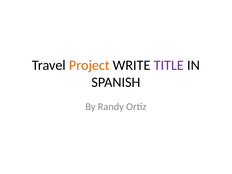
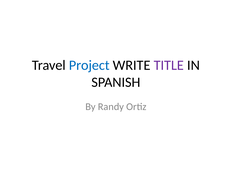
Project colour: orange -> blue (89, 65)
